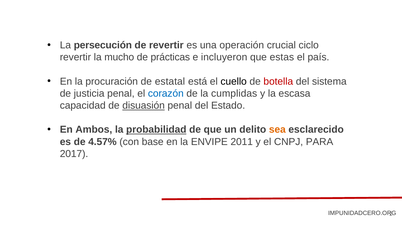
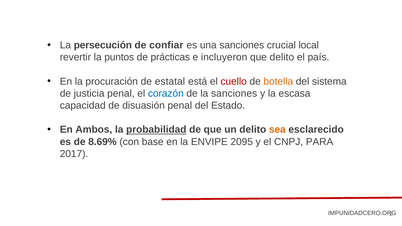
de revertir: revertir -> confiar (166, 45)
una operación: operación -> sanciones (242, 45)
ciclo: ciclo -> local (309, 45)
mucho: mucho -> puntos (119, 57)
que estas: estas -> delito (282, 57)
cuello colour: black -> red (234, 81)
botella colour: red -> orange (278, 81)
la cumplidas: cumplidas -> sanciones (234, 94)
disuasión underline: present -> none (144, 106)
4.57%: 4.57% -> 8.69% (102, 142)
2011: 2011 -> 2095 (242, 142)
